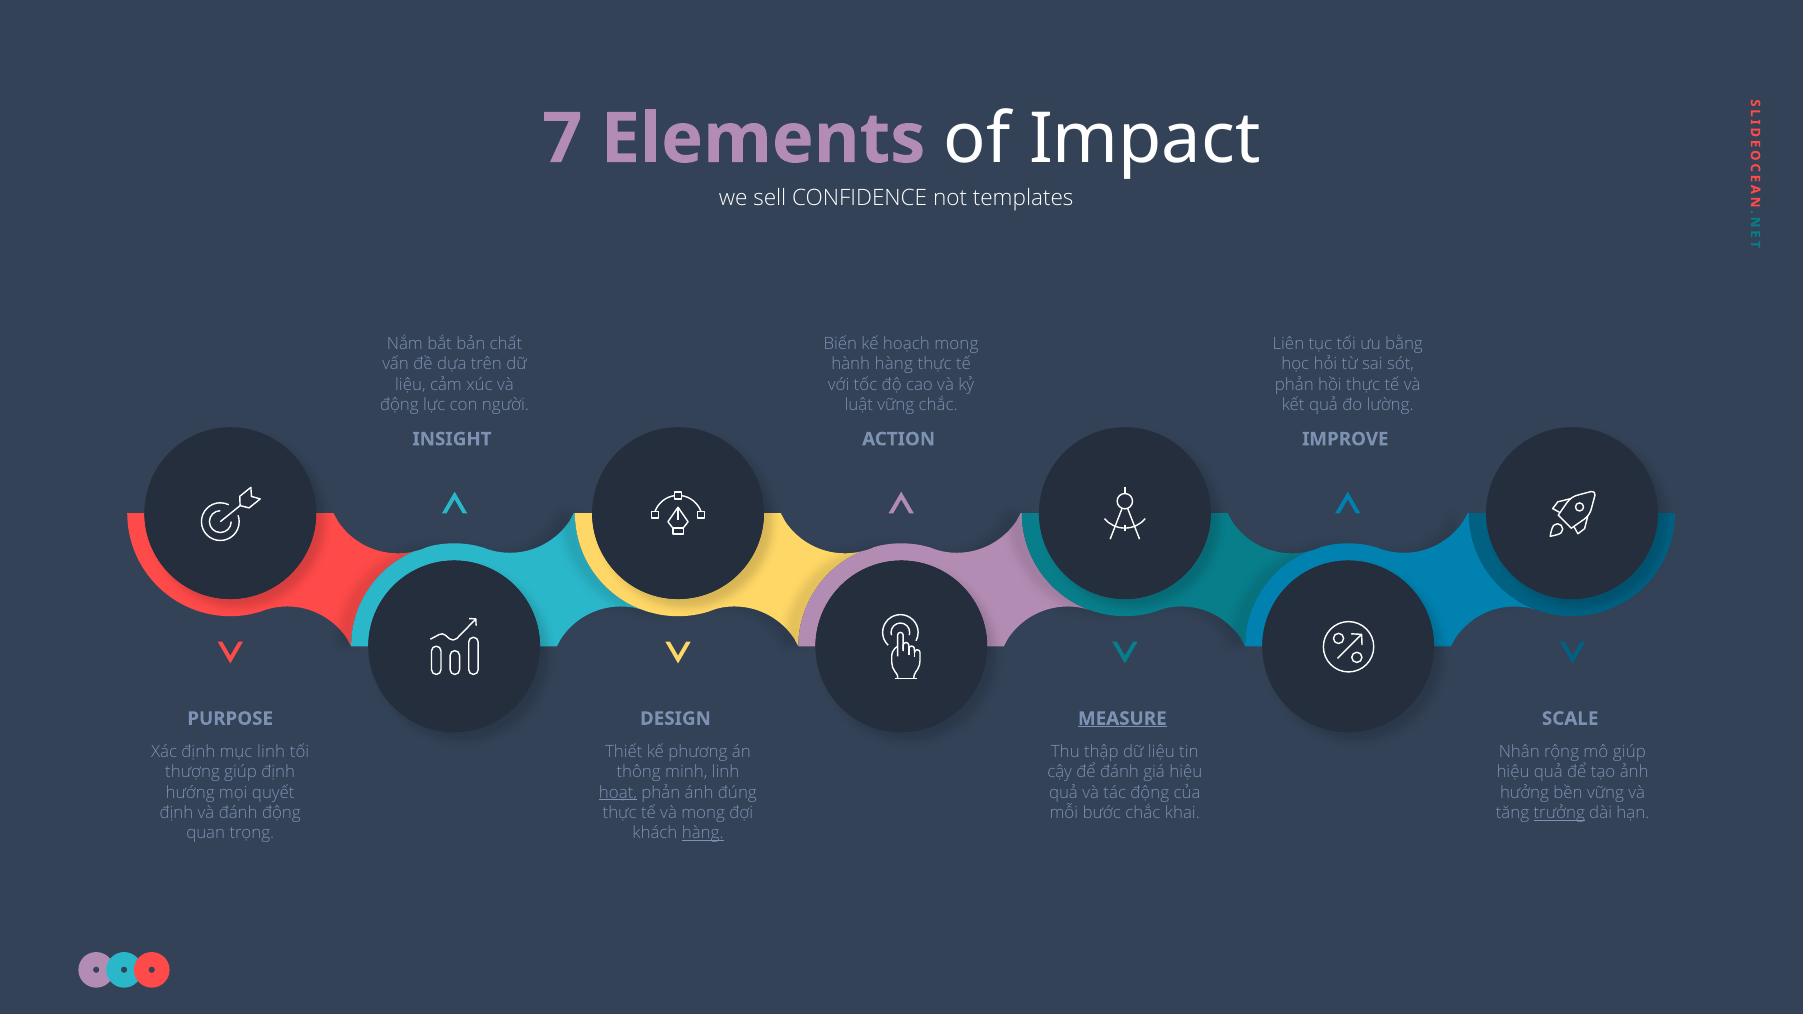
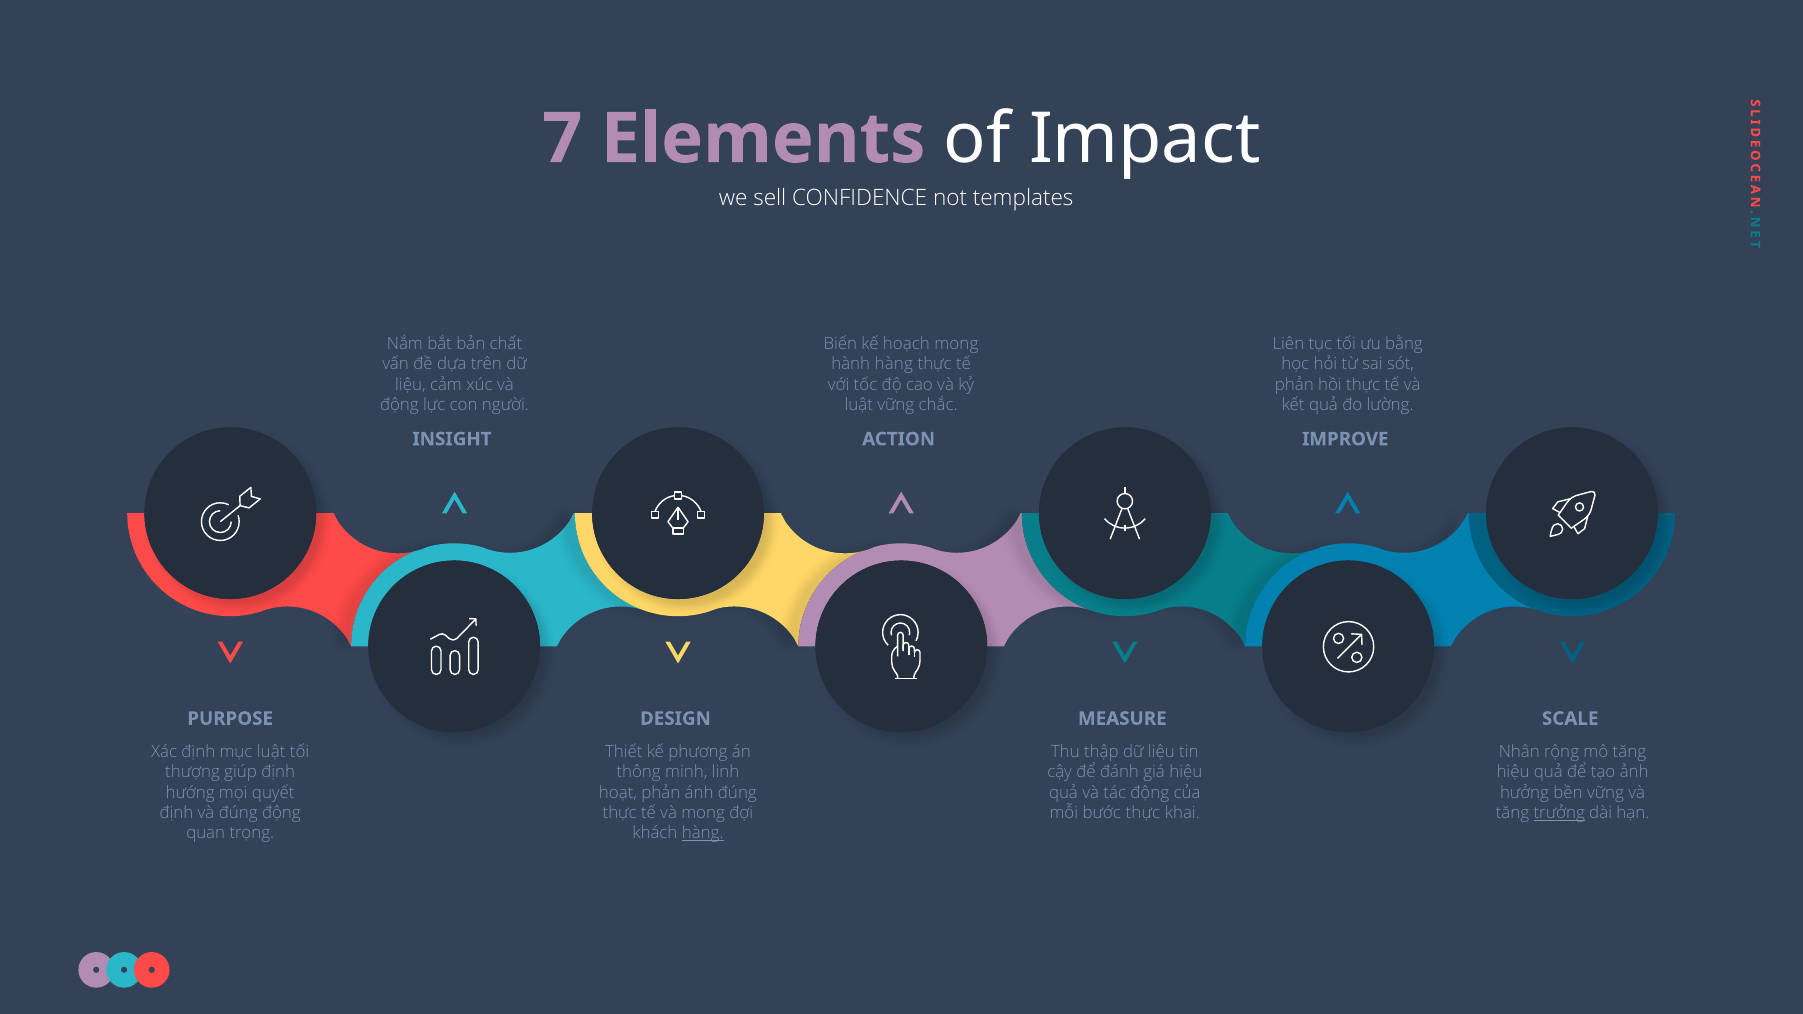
MEASURE underline: present -> none (1122, 719)
mục linh: linh -> luật (271, 752)
mô giúp: giúp -> tăng (1629, 752)
hoạt underline: present -> none (618, 793)
và đánh: đánh -> đúng (238, 813)
bước chắc: chắc -> thực (1143, 813)
